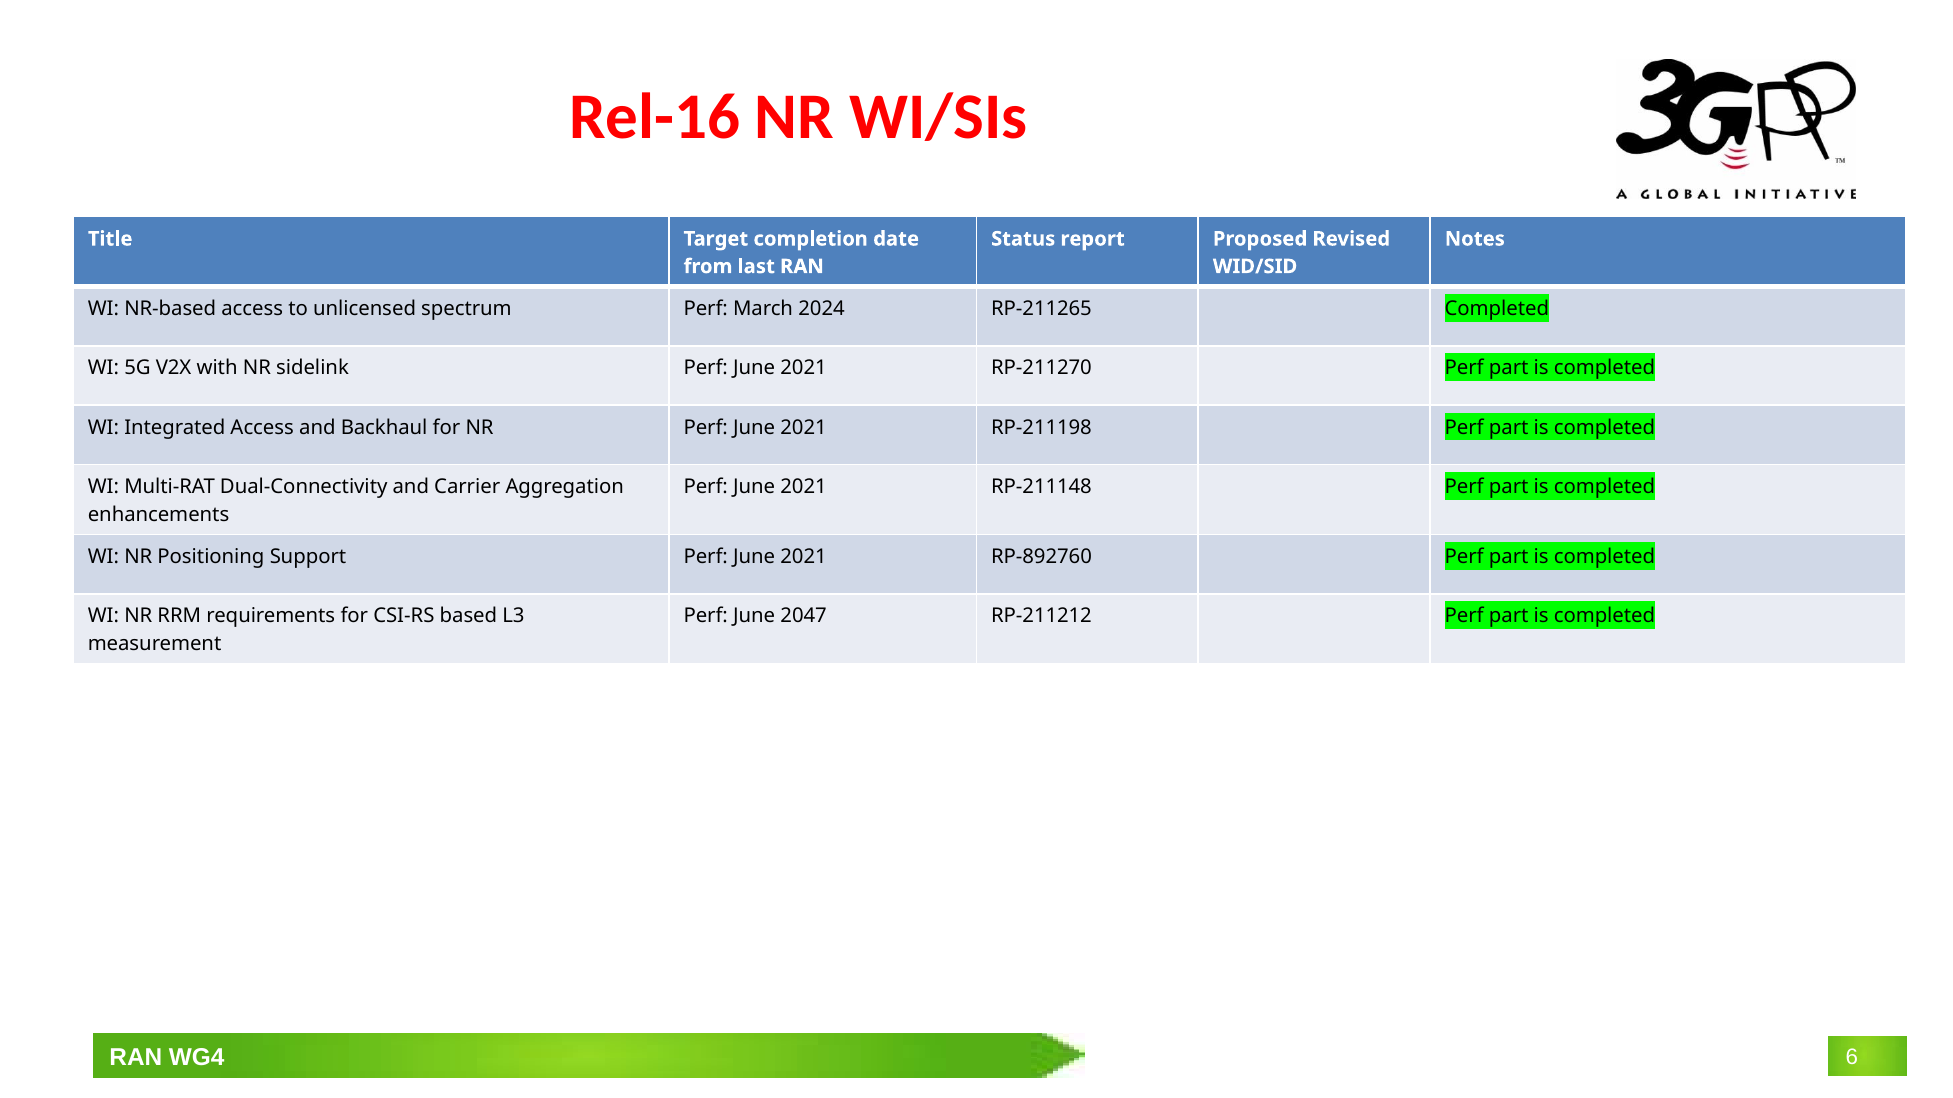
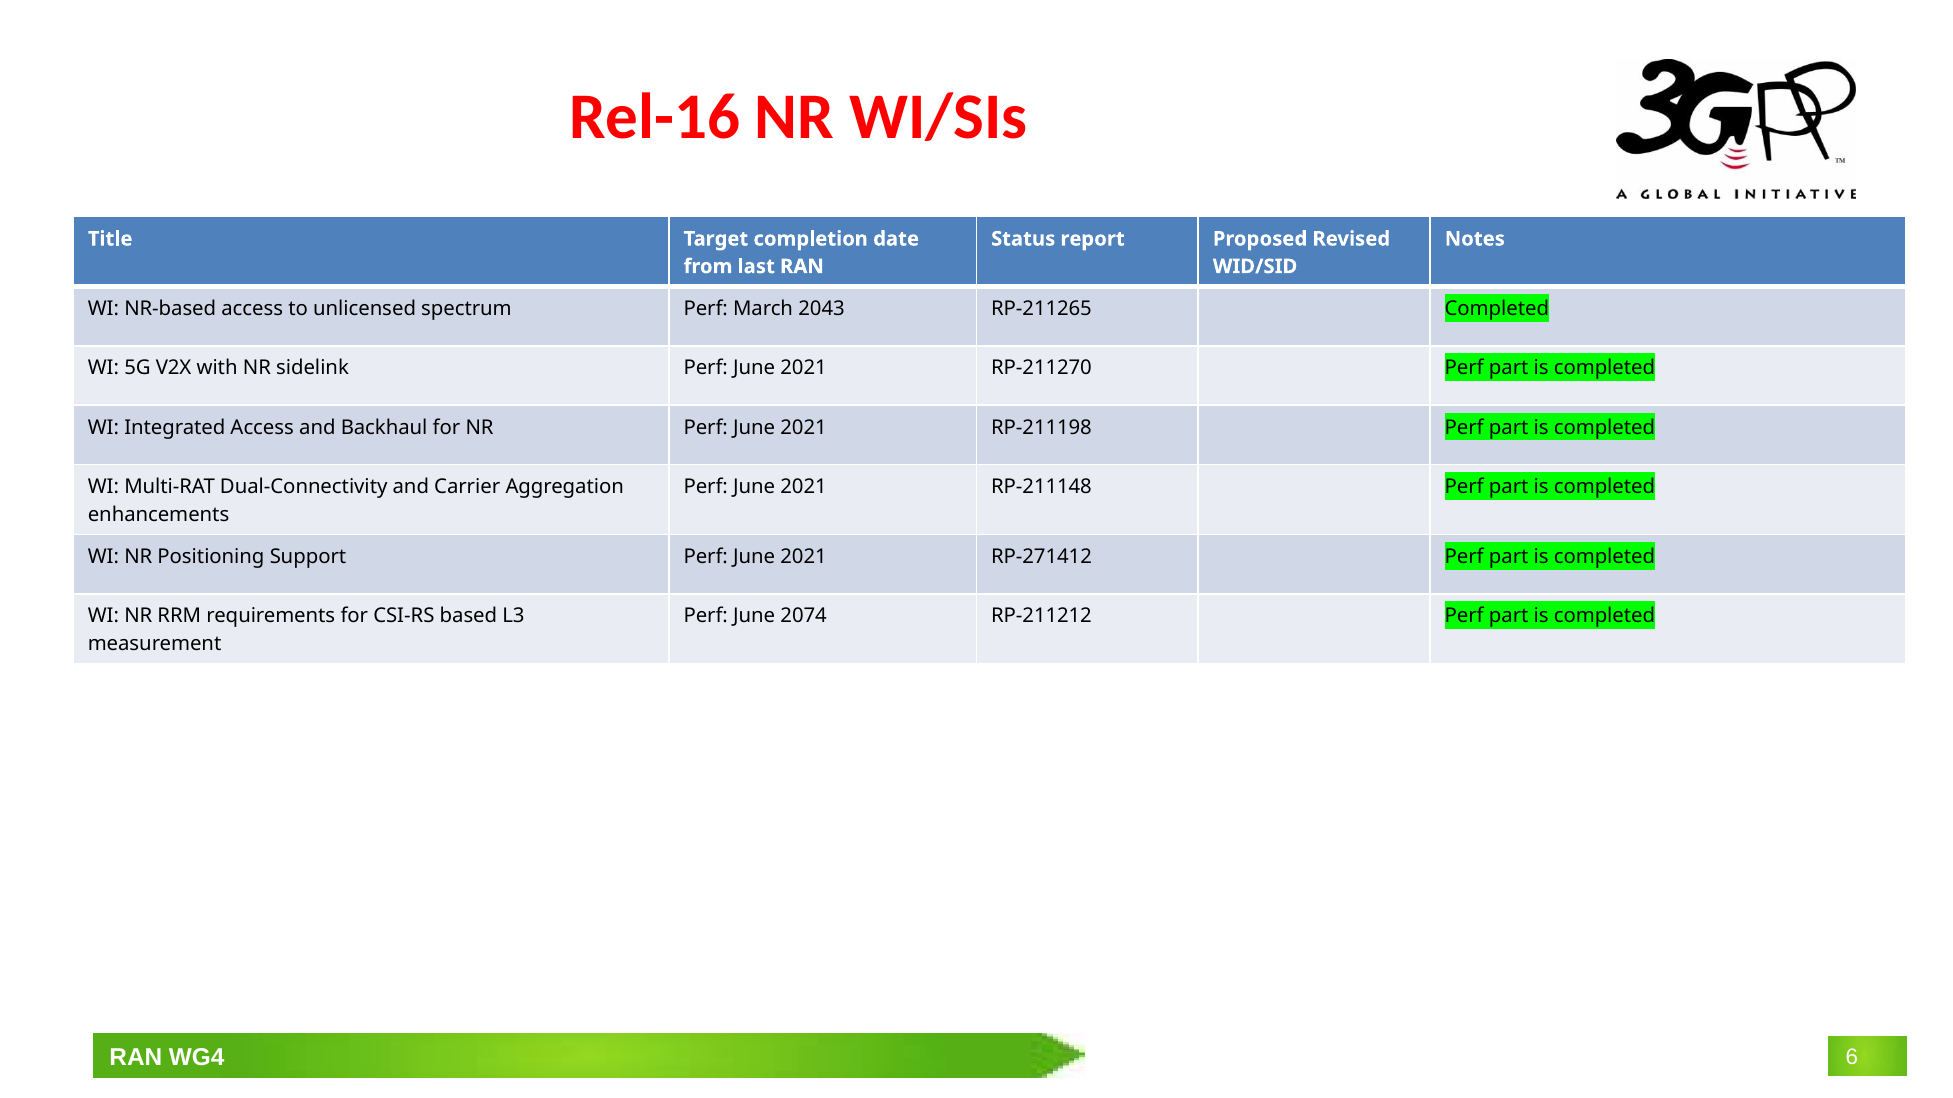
2024: 2024 -> 2043 (822, 309)
RP-892760: RP-892760 -> RP-271412 (1042, 557)
2047: 2047 -> 2074 (804, 616)
